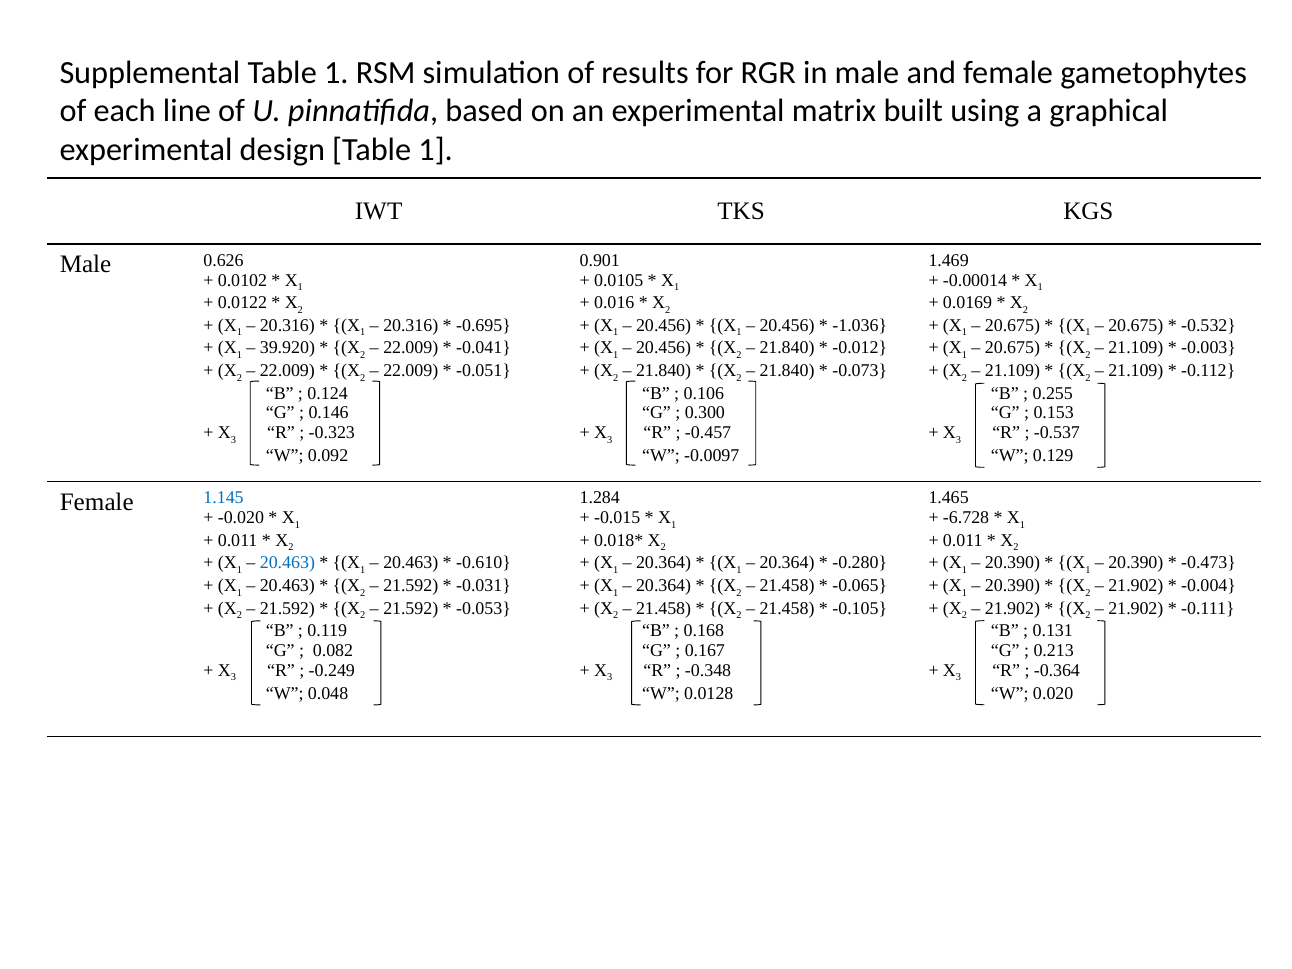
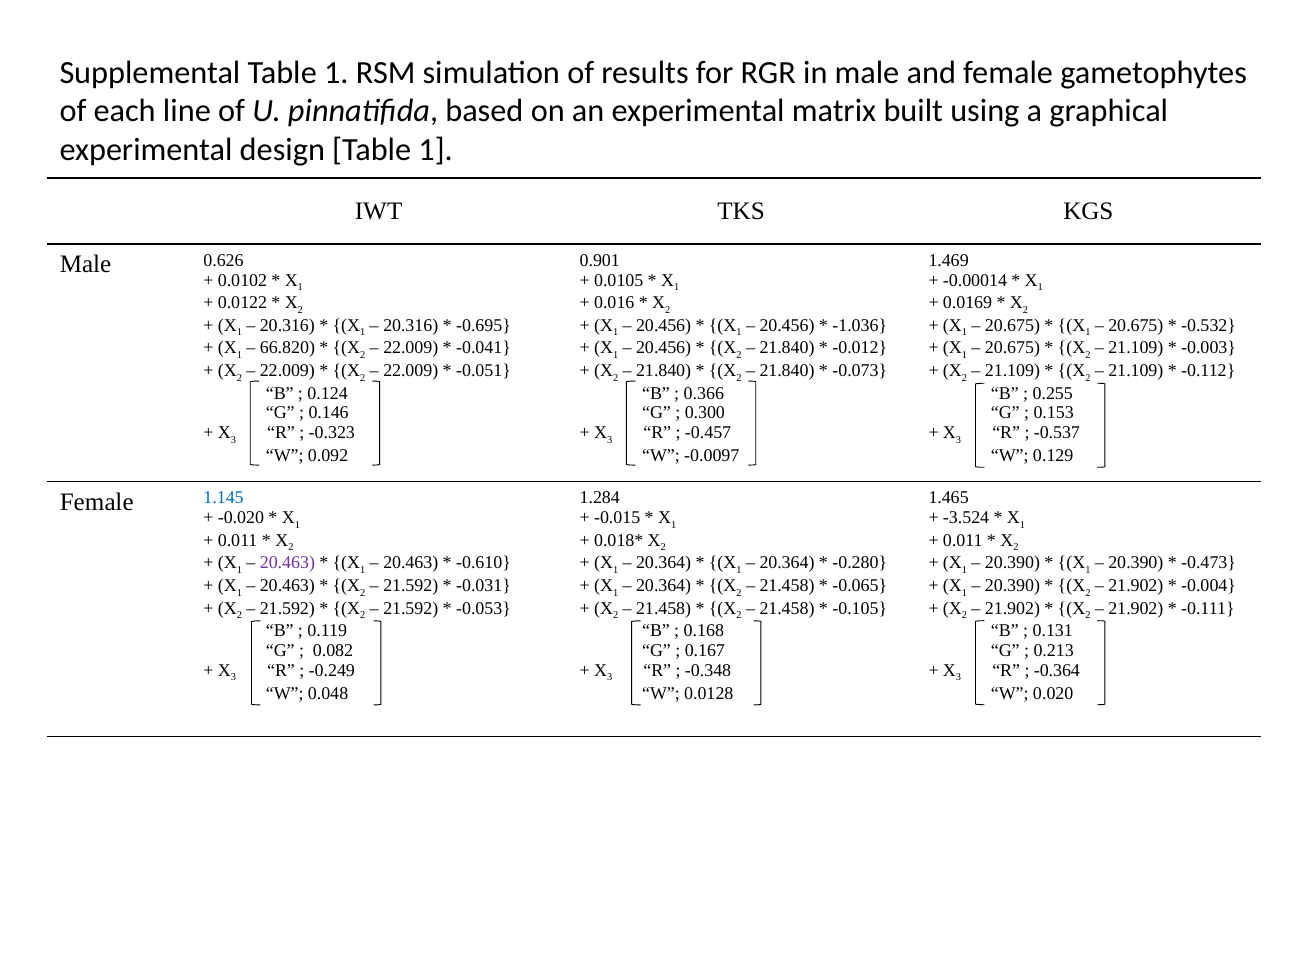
39.920: 39.920 -> 66.820 (287, 348)
0.106: 0.106 -> 0.366 (704, 393)
-6.728: -6.728 -> -3.524 (966, 518)
20.463 colour: blue -> purple (287, 563)
